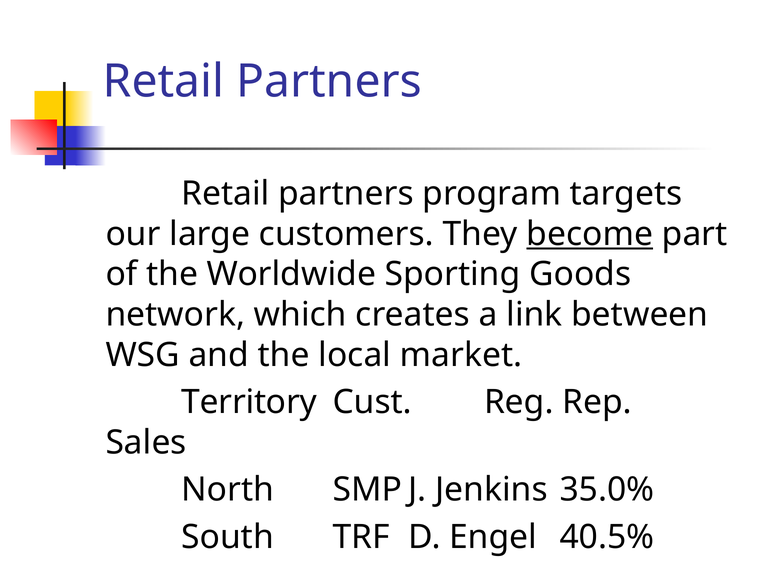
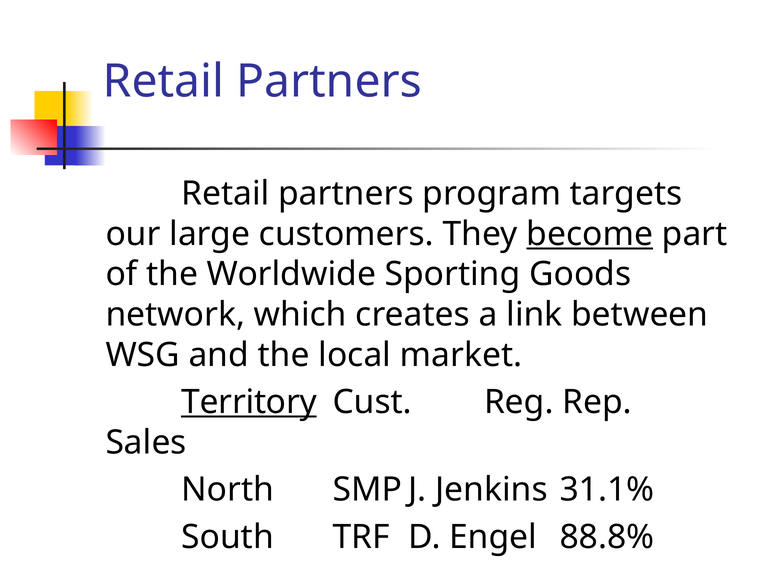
Territory underline: none -> present (249, 402)
35.0%: 35.0% -> 31.1% (607, 490)
40.5%: 40.5% -> 88.8% (607, 537)
